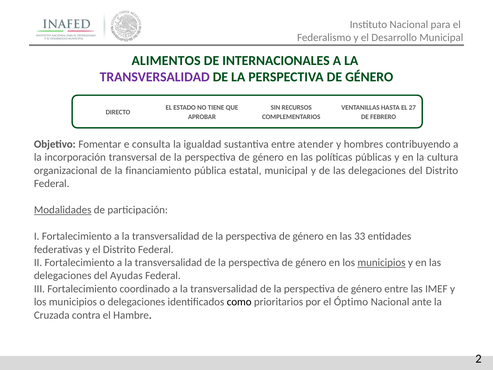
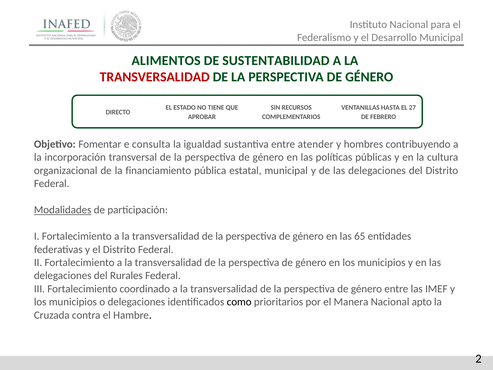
INTERNACIONALES: INTERNACIONALES -> SUSTENTABILIDAD (276, 60)
TRANSVERSALIDAD colour: purple -> red (155, 77)
33: 33 -> 65 (360, 236)
municipios underline: present -> none (381, 262)
Ayudas: Ayudas -> Rurales (126, 276)
Óptimo: Óptimo -> Manera (351, 302)
ante: ante -> apto (422, 302)
